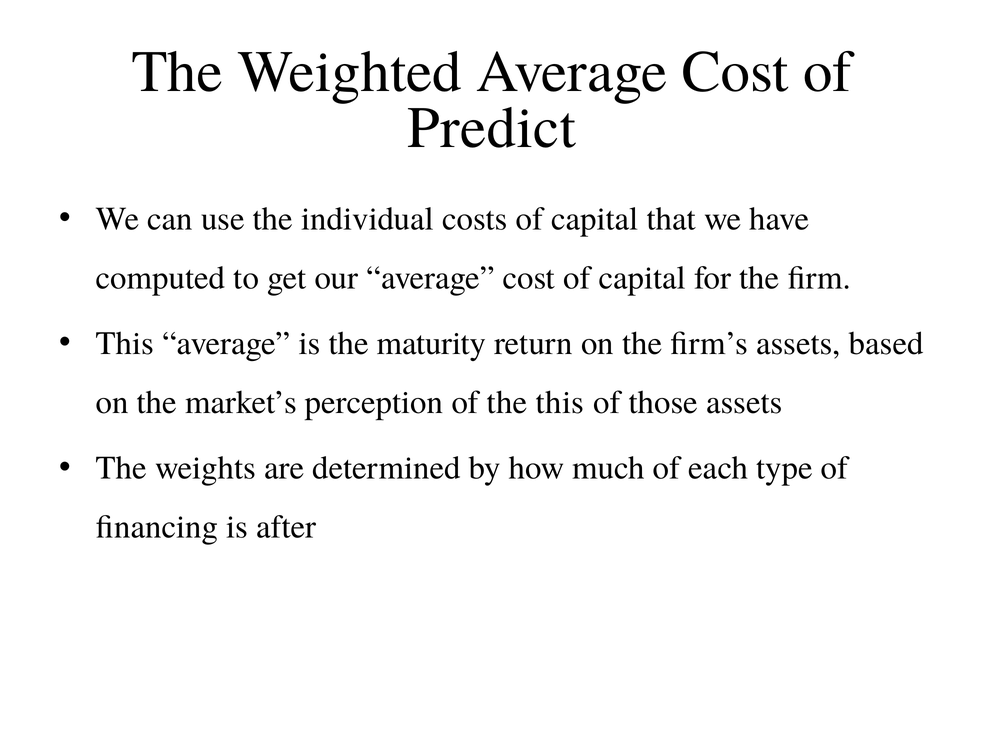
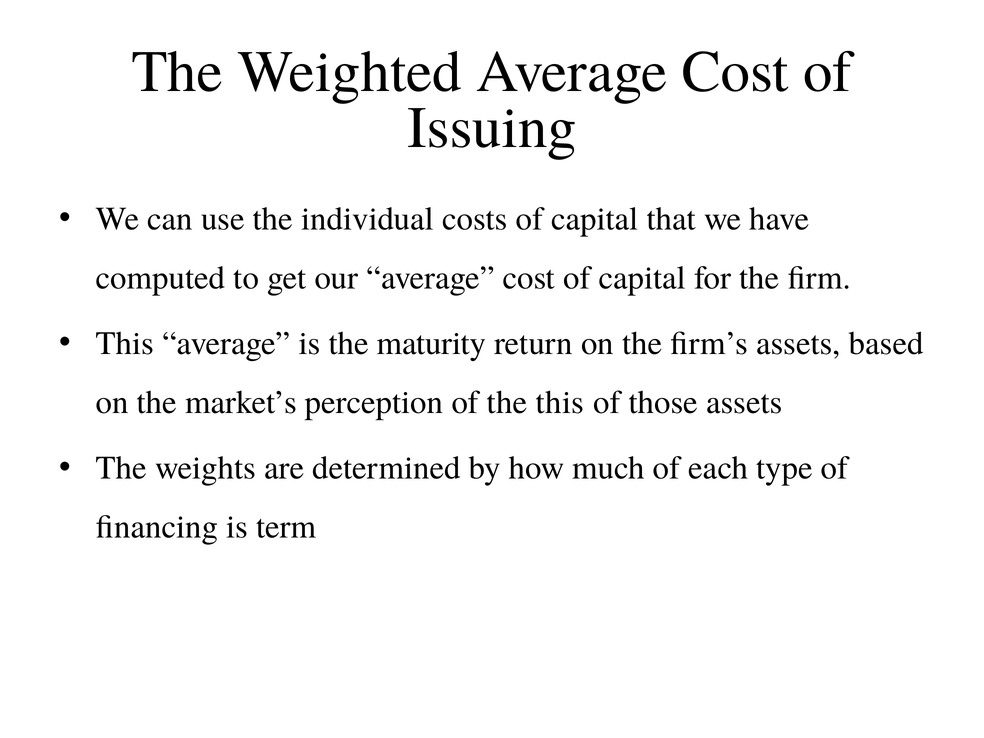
Predict: Predict -> Issuing (492, 128)
after: after -> term (286, 527)
